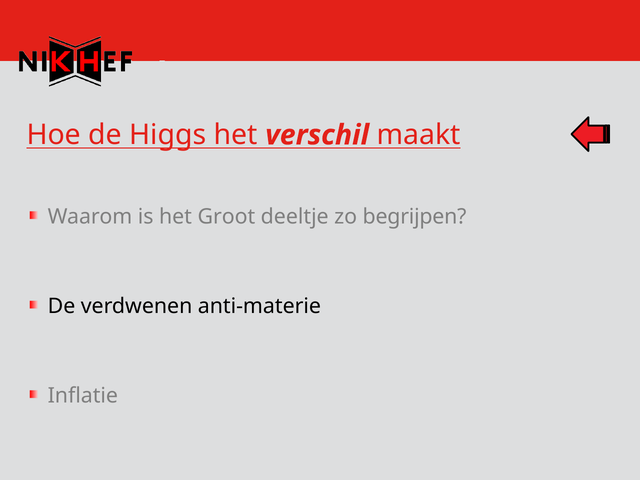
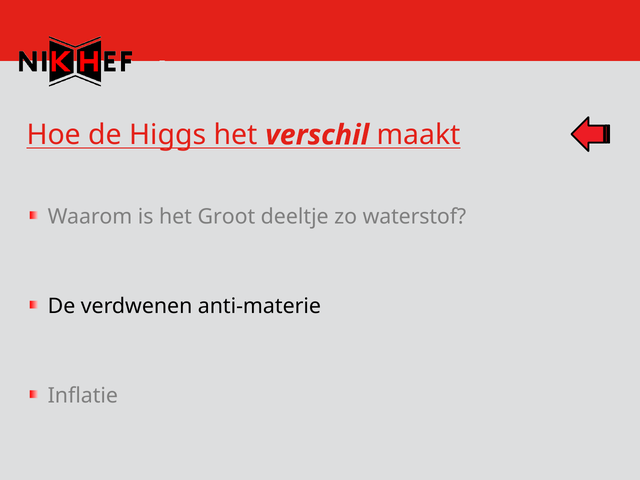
begrijpen: begrijpen -> waterstof (414, 217)
